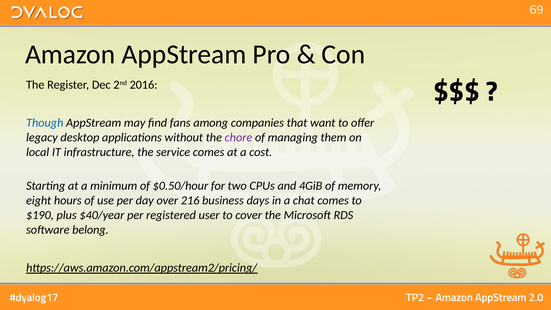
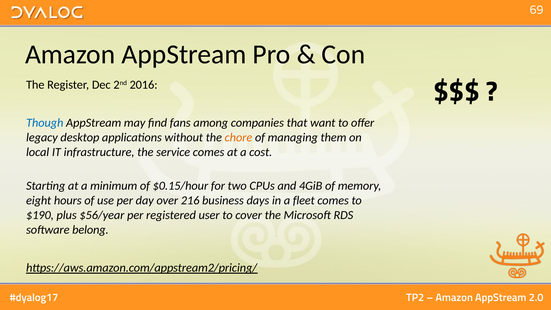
chore colour: purple -> orange (238, 137)
$0.50/hour: $0.50/hour -> $0.15/hour (180, 186)
chat: chat -> fleet (304, 200)
$40/year: $40/year -> $56/year (102, 215)
